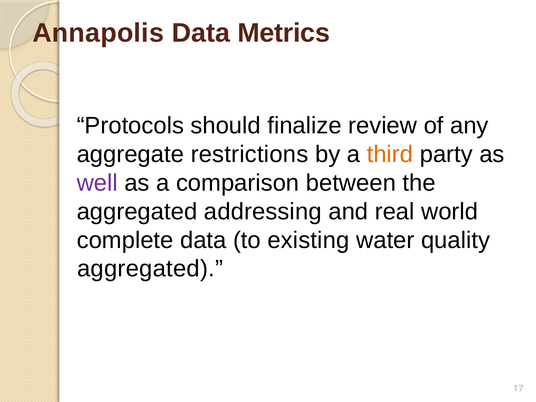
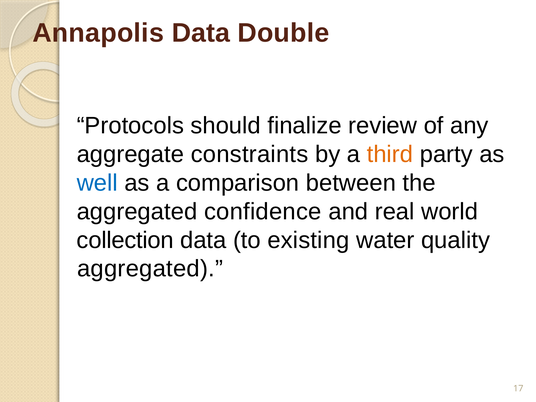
Metrics: Metrics -> Double (283, 33)
restrictions: restrictions -> constraints (250, 154)
well colour: purple -> blue (97, 183)
addressing: addressing -> confidence (263, 212)
complete: complete -> collection (125, 240)
